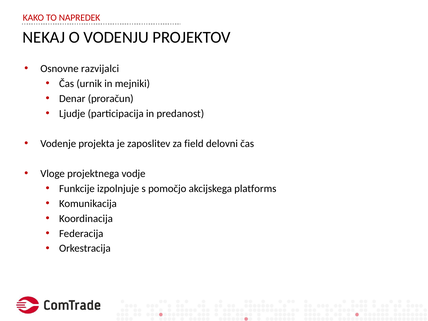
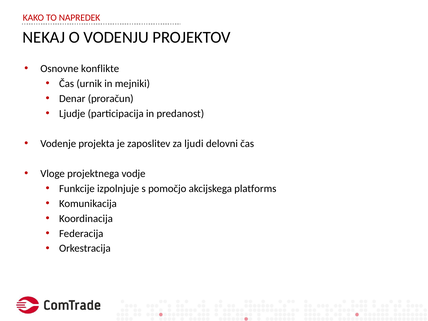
razvijalci: razvijalci -> konflikte (100, 69)
field: field -> ljudi (194, 144)
